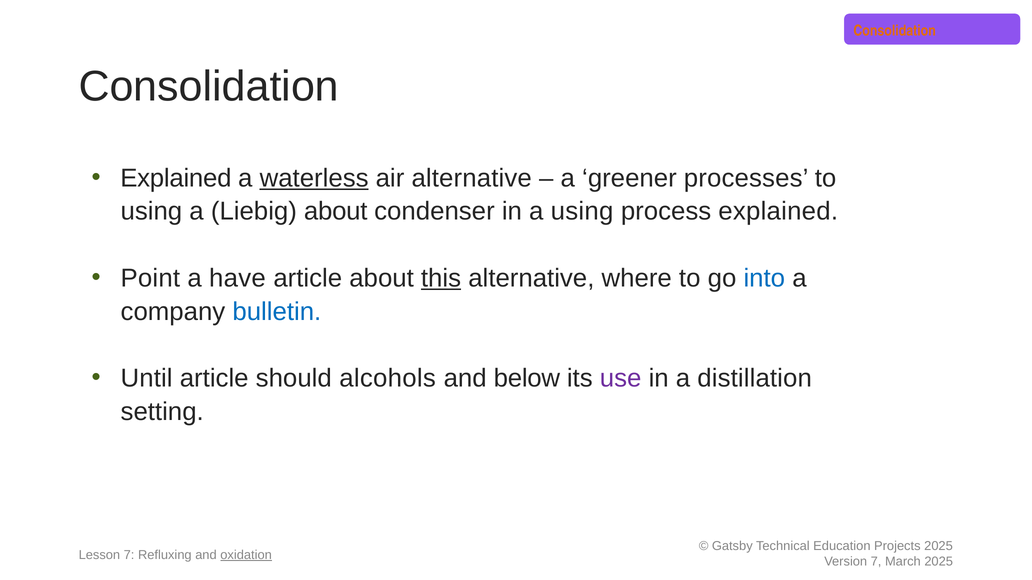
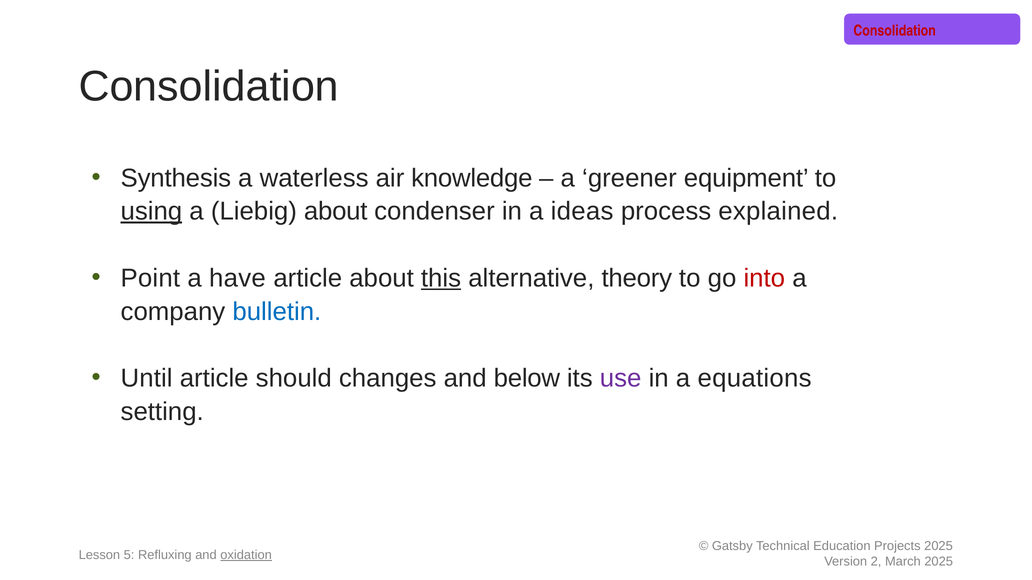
Consolidation colour: orange -> red (895, 31)
Explained: Explained -> Synthesis (176, 178)
waterless underline: present -> none (314, 178)
air alternative: alternative -> knowledge (472, 178)
processes: processes -> equipment (746, 178)
using underline: none -> present (151, 212)
a using: using -> ideas (582, 212)
where: where -> theory (637, 278)
into colour: blue -> red (764, 278)
alcohols: alcohols -> changes (388, 379)
distillation: distillation -> equations (755, 379)
Lesson 7: 7 -> 5 (129, 555)
7: 7 -> 2 (876, 562)
